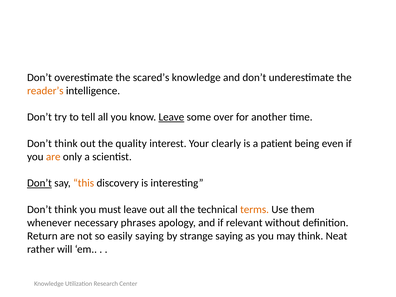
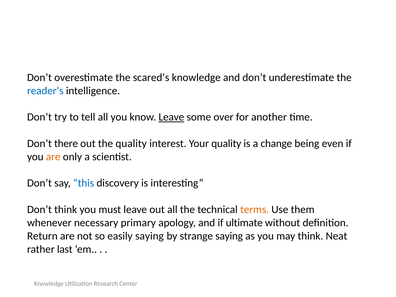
reader’s colour: orange -> blue (45, 91)
think: think -> there (66, 143)
Your clearly: clearly -> quality (226, 143)
patient: patient -> change (276, 143)
Don’t underline: present -> none (39, 183)
this colour: orange -> blue (84, 183)
phrases: phrases -> primary (138, 223)
relevant: relevant -> ultimate (244, 223)
will: will -> last (65, 249)
